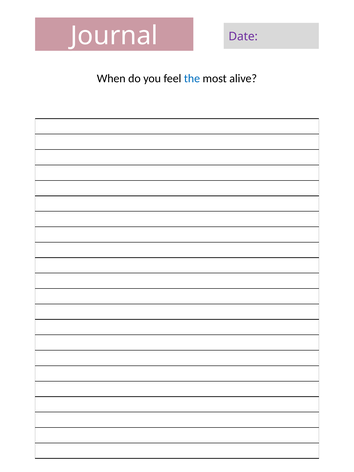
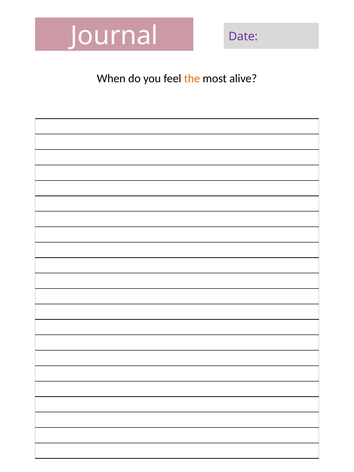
the colour: blue -> orange (192, 79)
